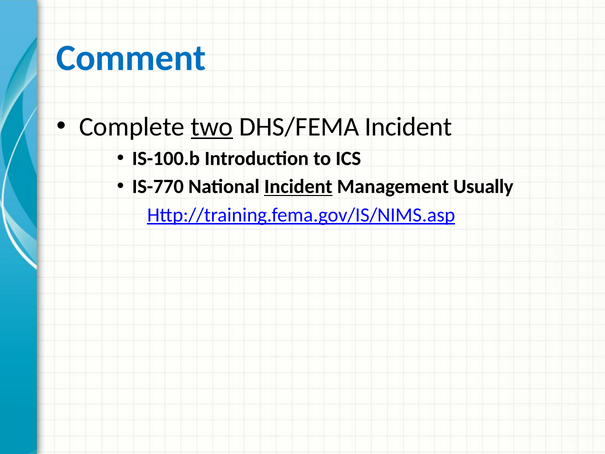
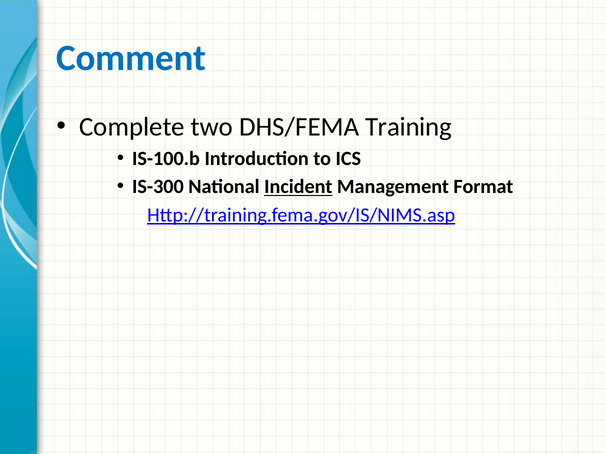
two underline: present -> none (212, 127)
DHS/FEMA Incident: Incident -> Training (408, 127)
IS-770: IS-770 -> IS-300 (158, 187)
Usually: Usually -> Format (483, 187)
